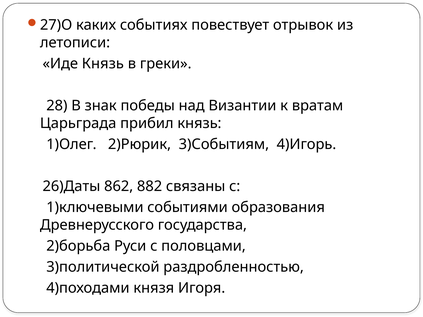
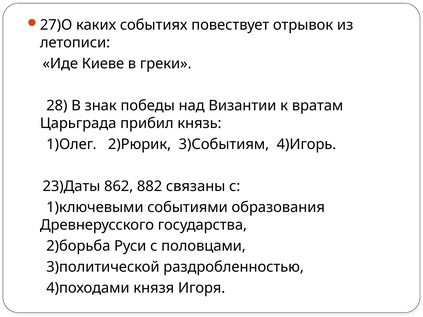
Иде Князь: Князь -> Киеве (103, 64)
26)Даты: 26)Даты -> 23)Даты (71, 187)
